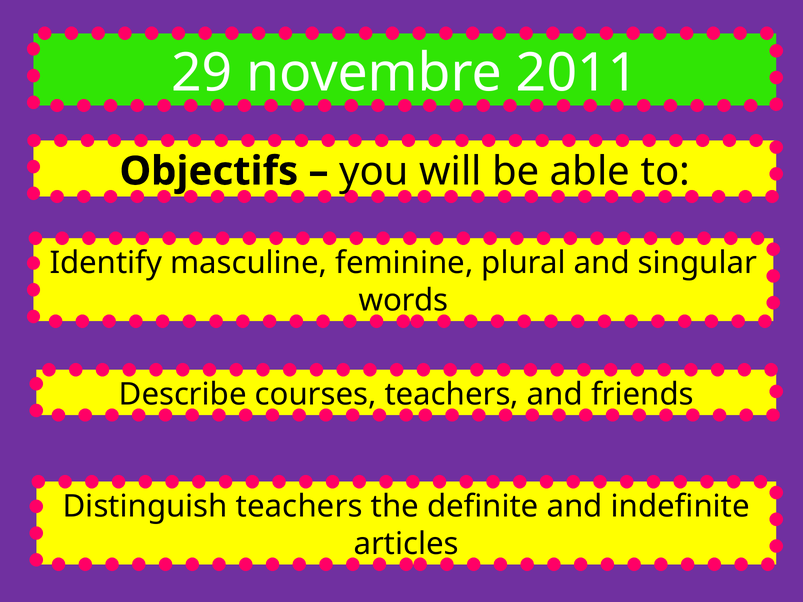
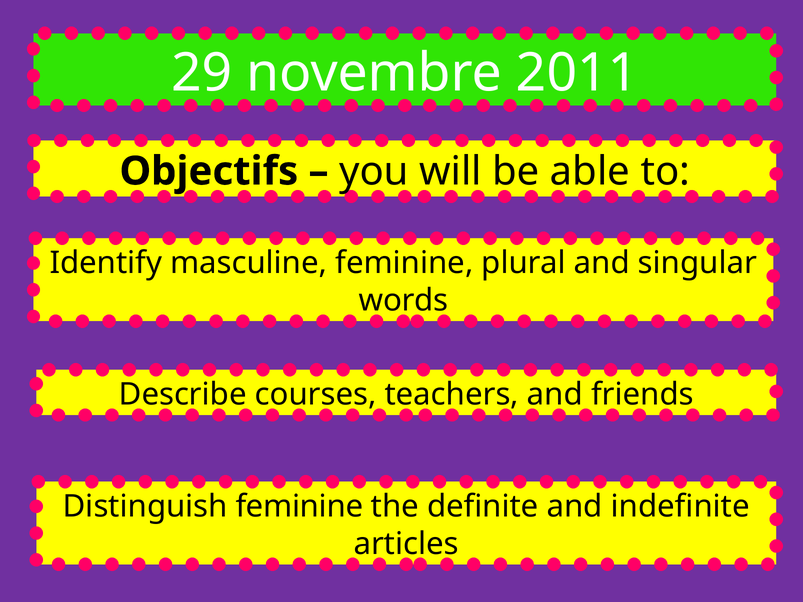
Distinguish teachers: teachers -> feminine (299, 507)
